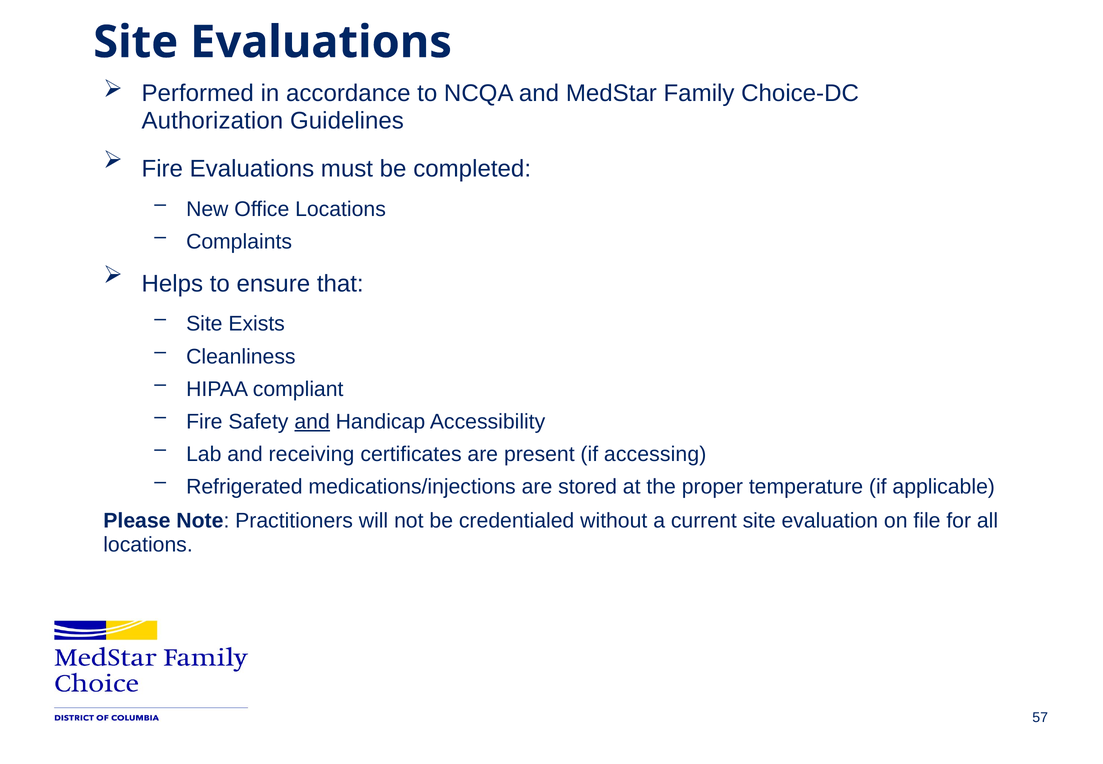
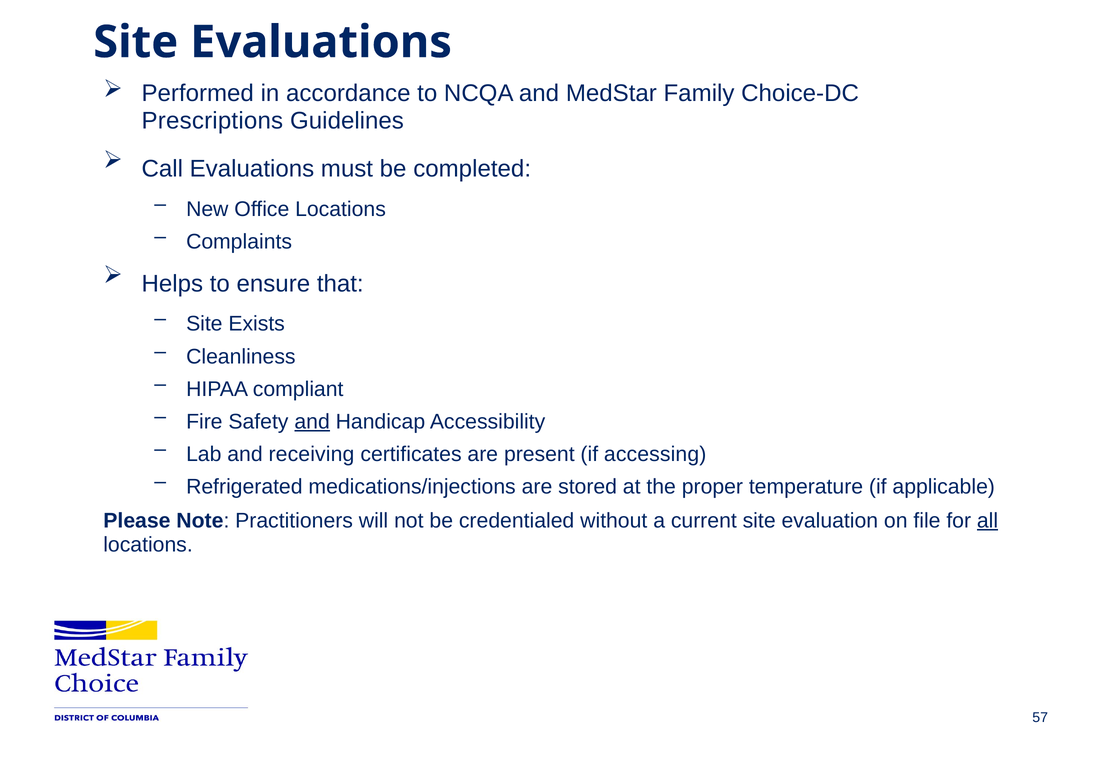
Authorization: Authorization -> Prescriptions (212, 121)
Fire: Fire -> Call (162, 169)
all underline: none -> present (988, 520)
